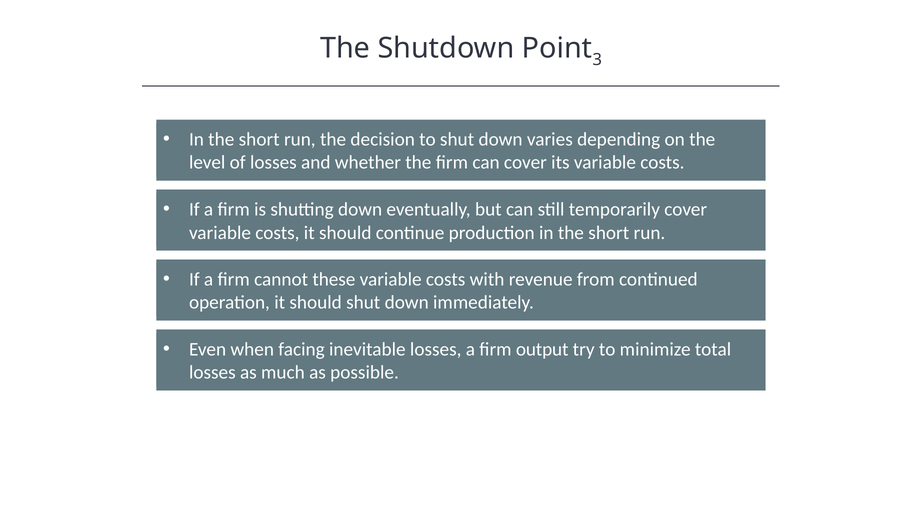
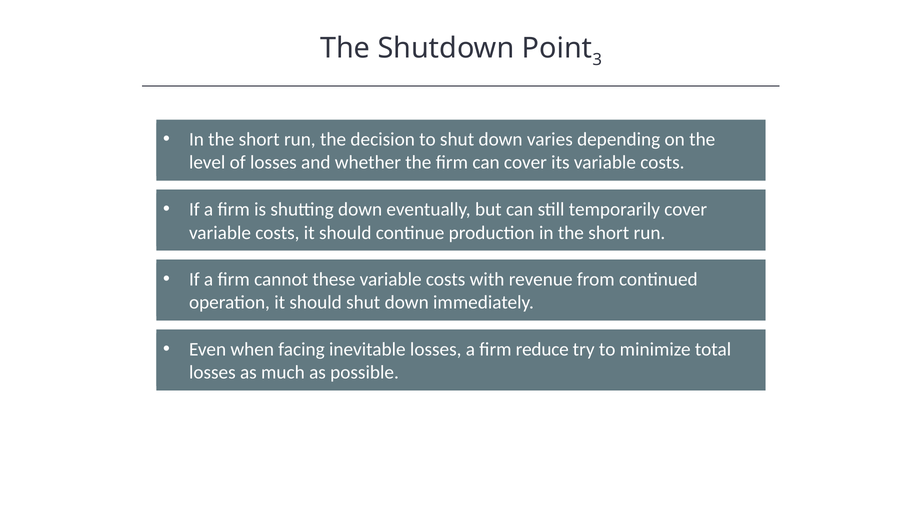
output: output -> reduce (542, 349)
